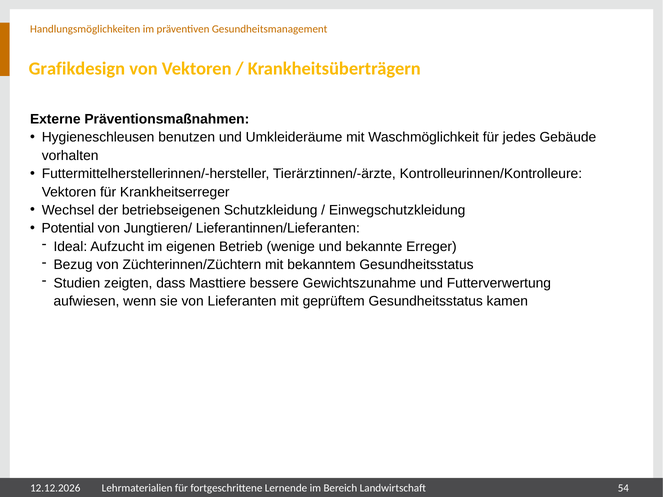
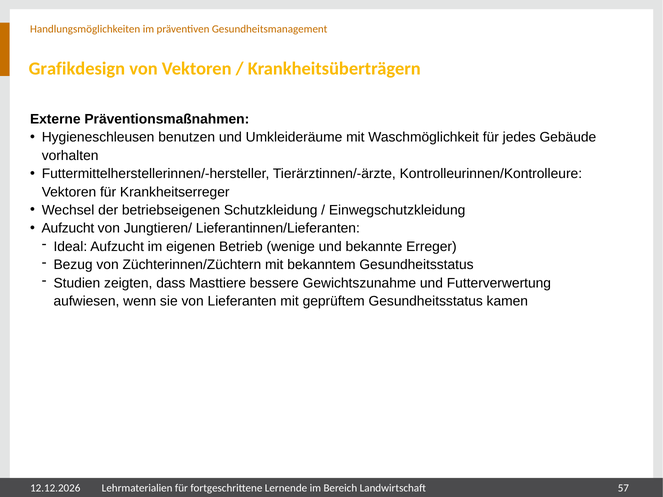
Potential: Potential -> Aufzucht (68, 229)
54: 54 -> 57 (623, 488)
